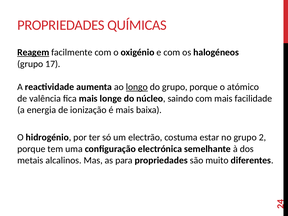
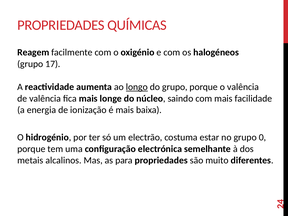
Reagem underline: present -> none (33, 52)
o atómico: atómico -> valência (243, 87)
grupo 2: 2 -> 0 (262, 137)
